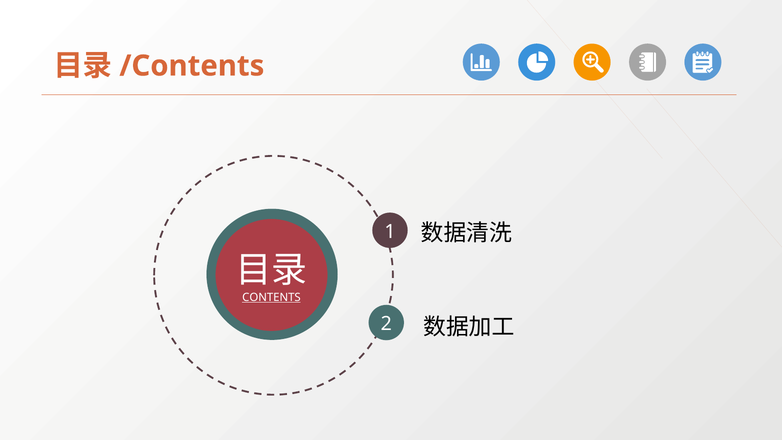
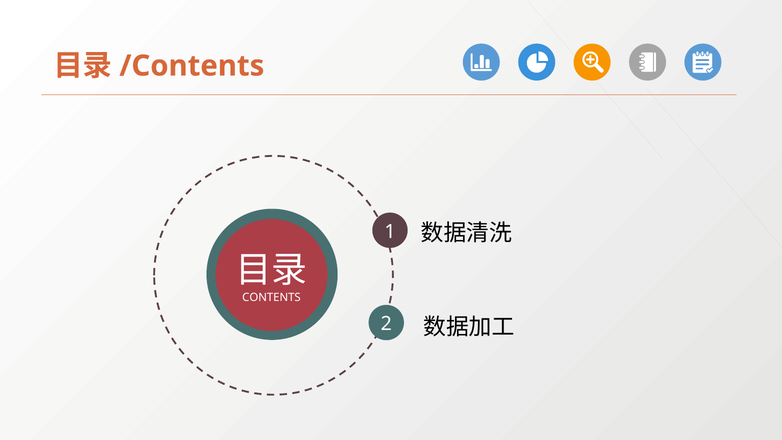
CONTENTS underline: present -> none (271, 297)
